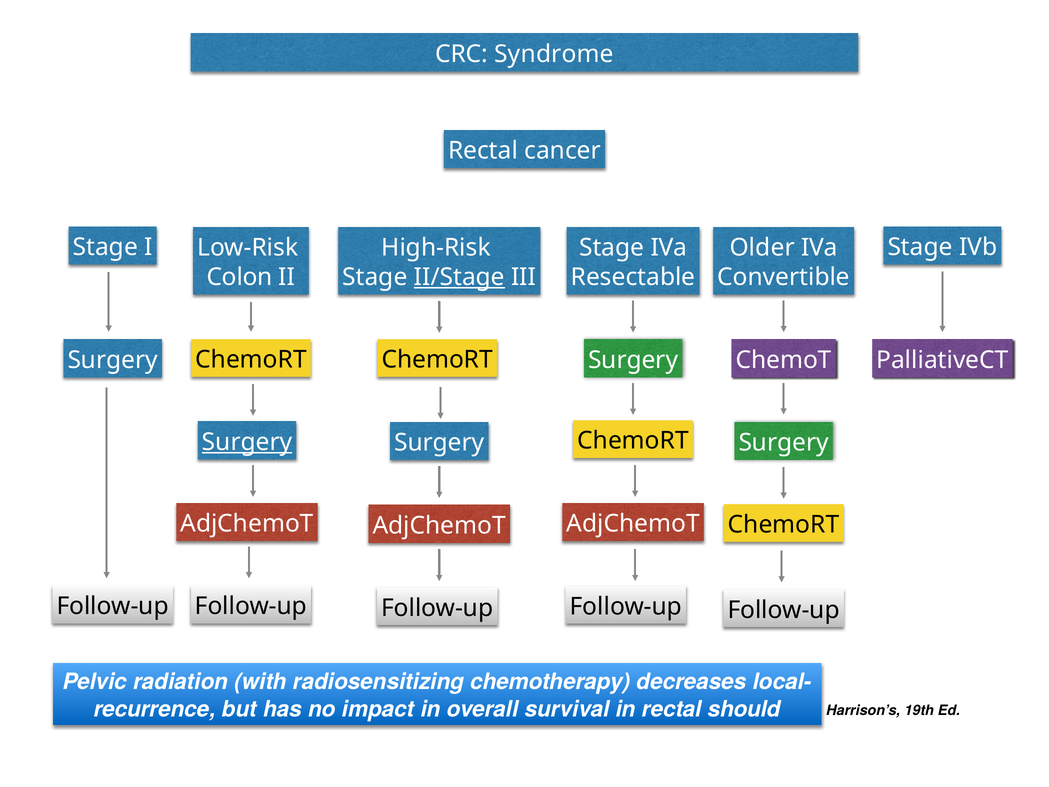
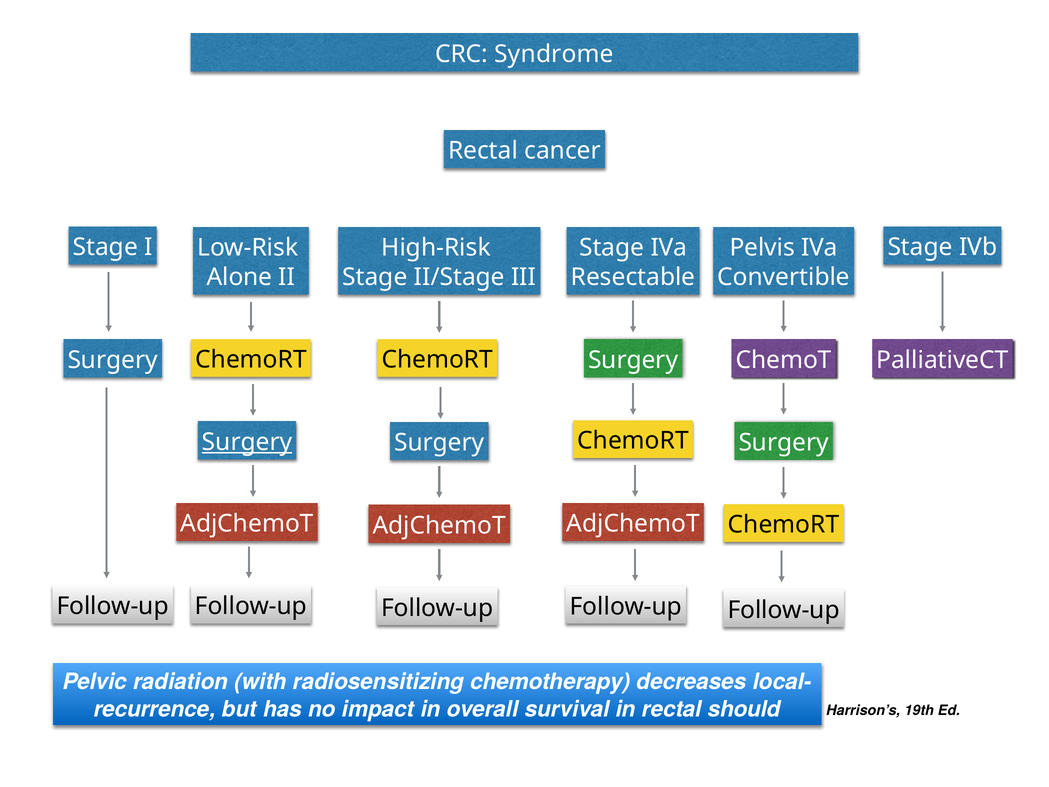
Older: Older -> Pelvis (762, 248)
Colon: Colon -> Alone (240, 277)
II/Stage underline: present -> none (459, 277)
